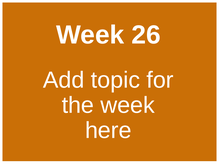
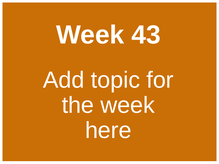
26: 26 -> 43 (146, 35)
